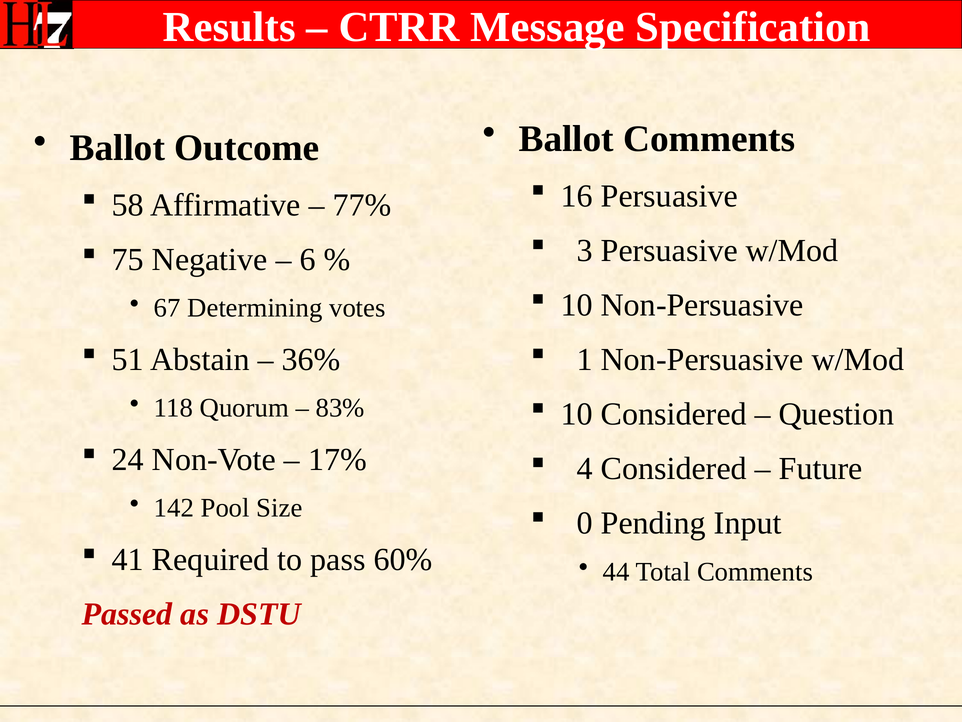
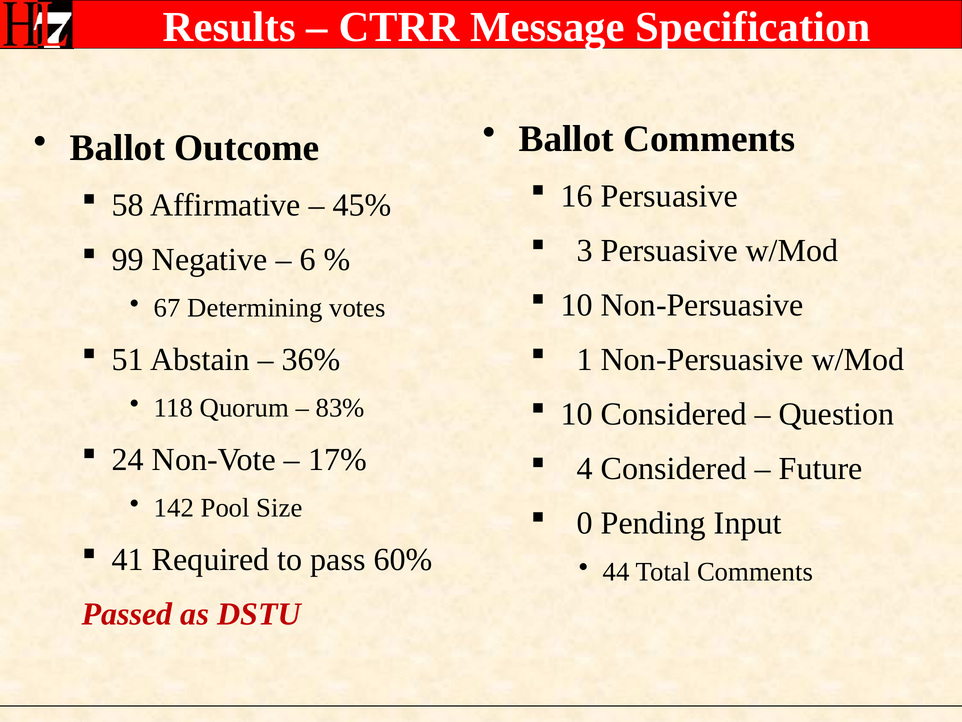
77%: 77% -> 45% (362, 205)
75: 75 -> 99 (128, 260)
